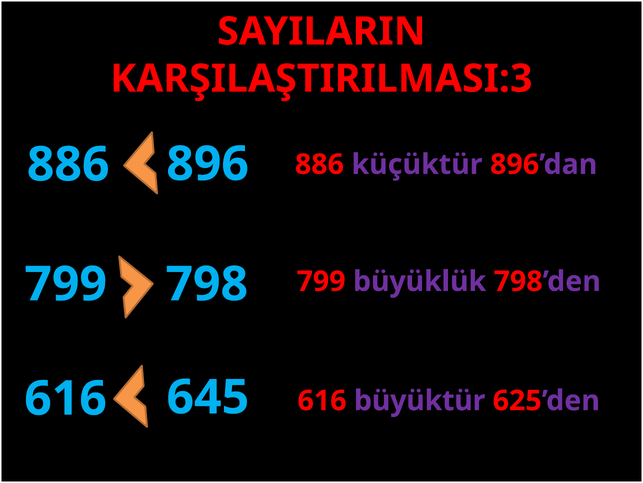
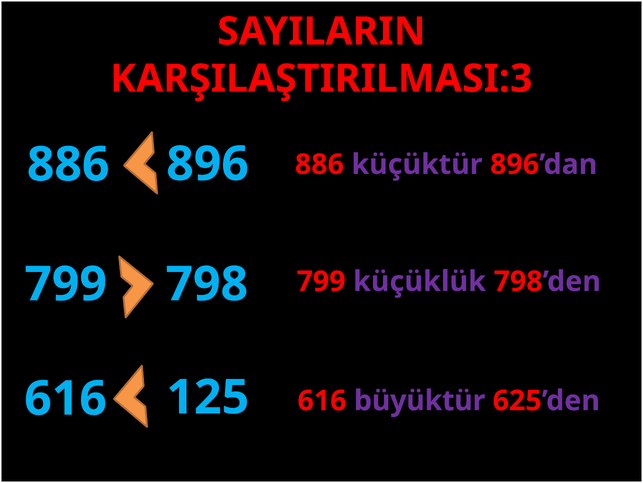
büyüklük: büyüklük -> küçüklük (419, 281)
645: 645 -> 125 (208, 397)
